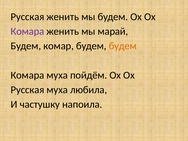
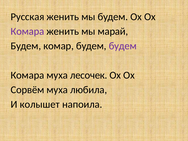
будем colour: orange -> purple (123, 46)
пойдём: пойдём -> лесочек (89, 75)
Русская: Русская -> Сорвём (27, 90)
частушку: частушку -> колышет (40, 104)
